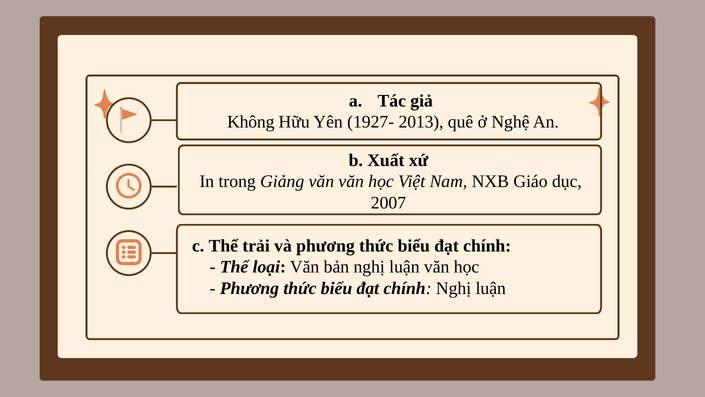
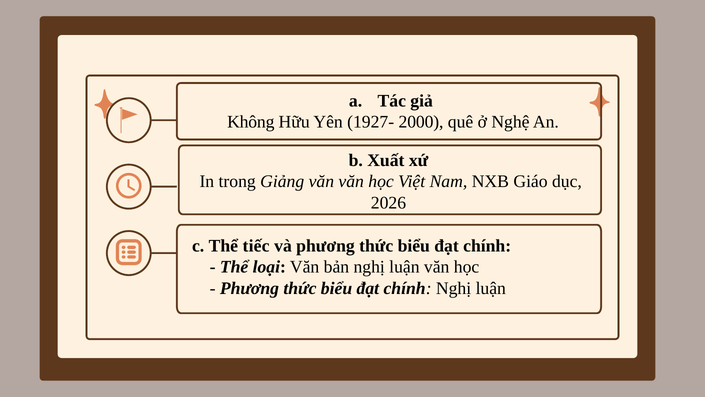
2013: 2013 -> 2000 (421, 122)
2007: 2007 -> 2026 (388, 203)
trải: trải -> tiếc (256, 246)
